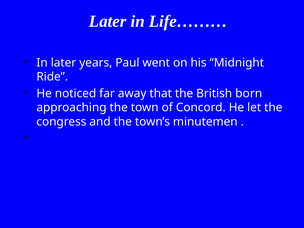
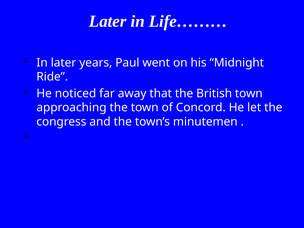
British born: born -> town (249, 93)
